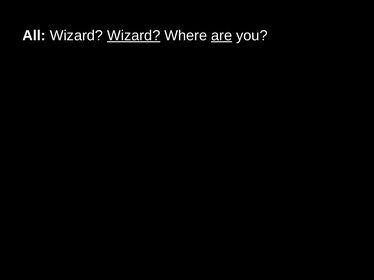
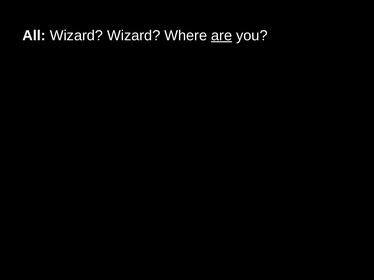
Wizard underline: present -> none (134, 36)
